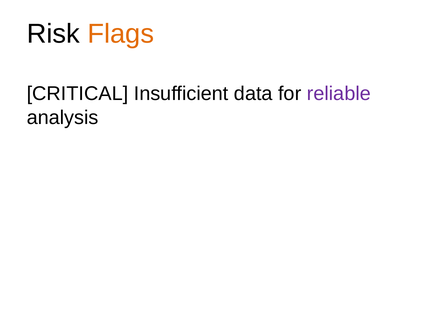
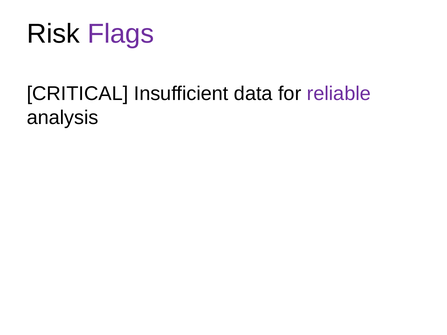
Flags colour: orange -> purple (121, 34)
